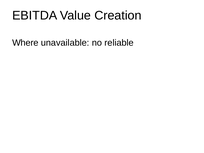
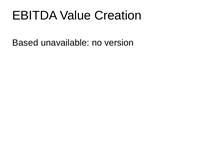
Where: Where -> Based (25, 43)
reliable: reliable -> version (119, 43)
